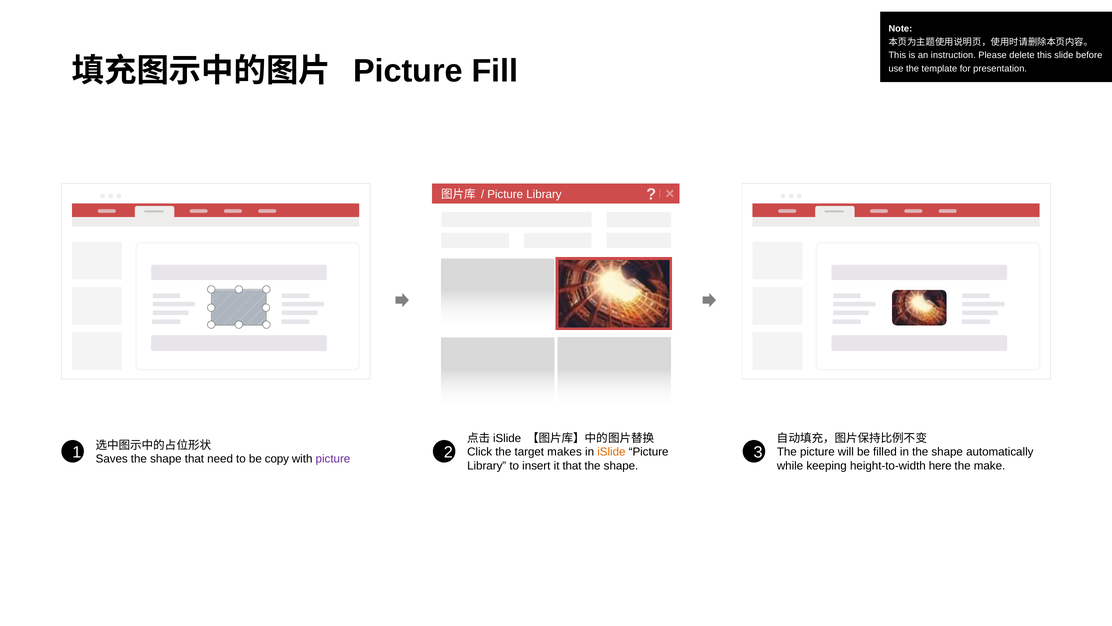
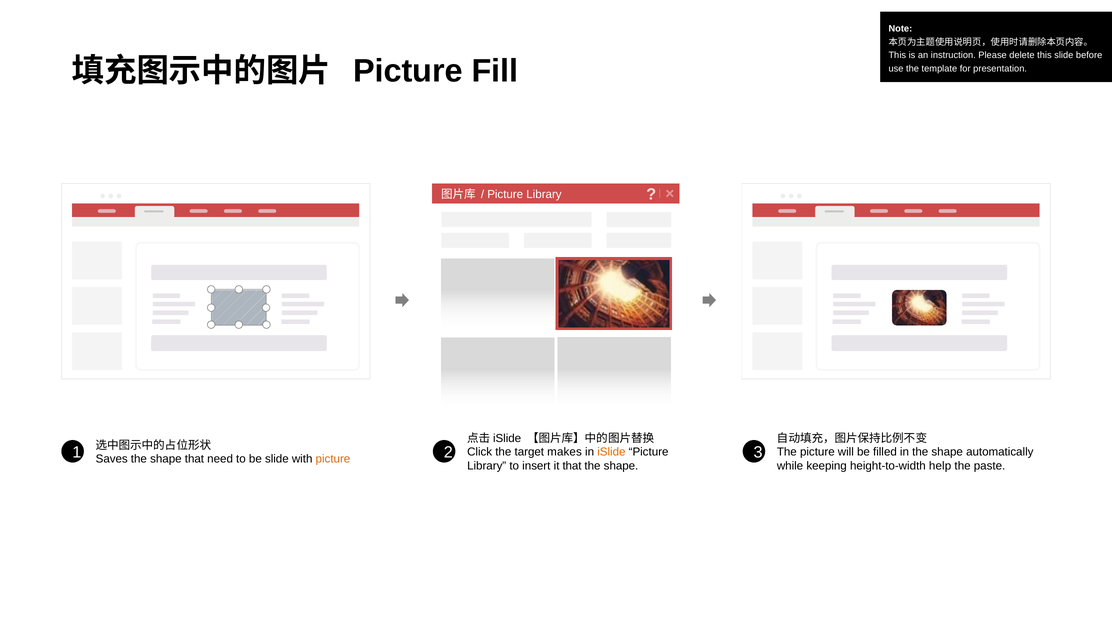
be copy: copy -> slide (277, 459)
picture colour: purple -> orange (333, 459)
here: here -> help (940, 466)
make: make -> paste (990, 466)
